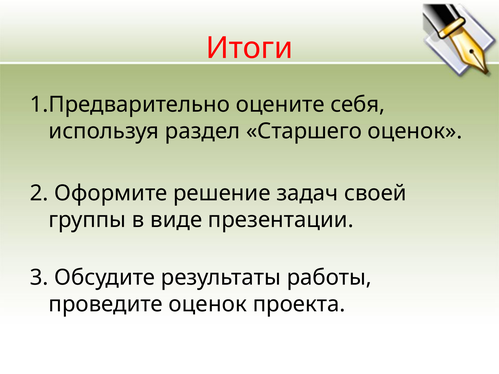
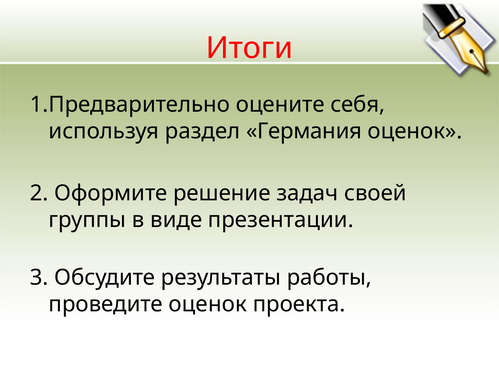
Старшего: Старшего -> Германия (304, 131)
